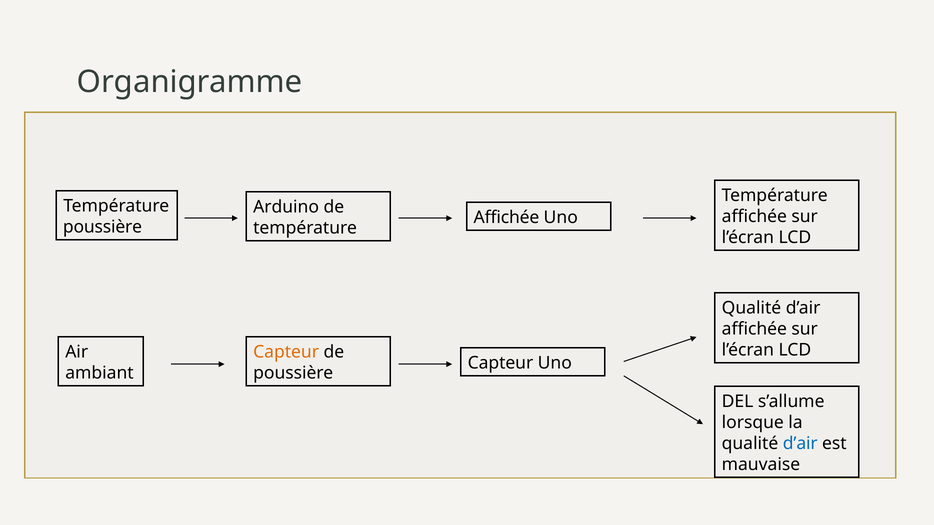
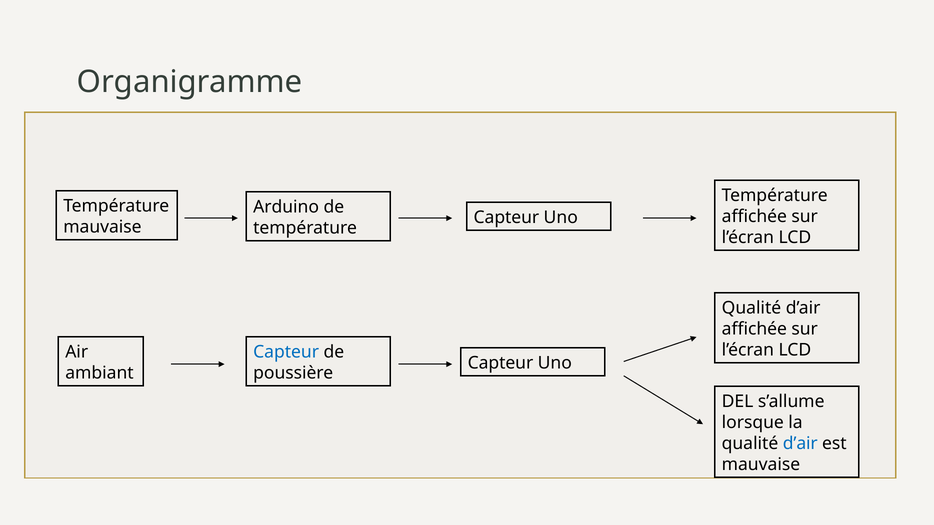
Affichée: Affichée -> Capteur (506, 218)
poussière: poussière -> mauvaise (102, 227)
Capteur colour: orange -> blue (286, 352)
